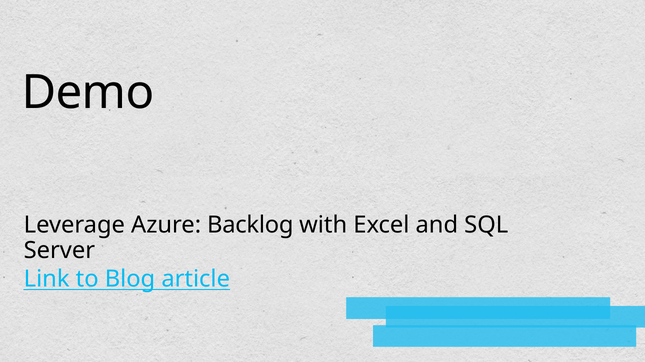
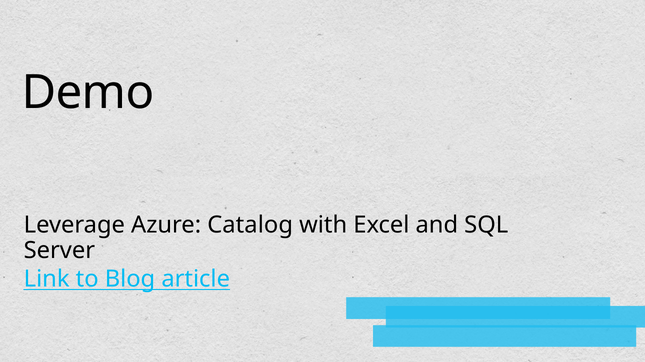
Backlog: Backlog -> Catalog (250, 225)
